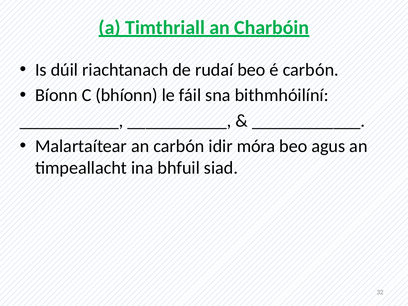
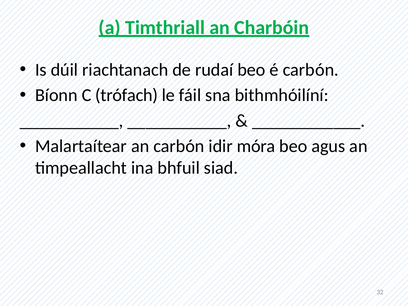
bhíonn: bhíonn -> trófach (127, 95)
